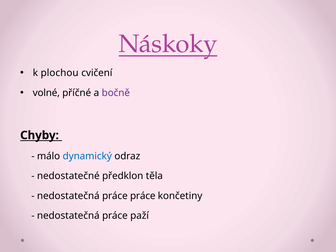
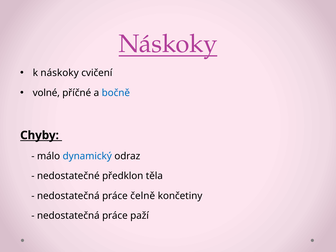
k plochou: plochou -> náskoky (60, 73)
bočně colour: purple -> blue (116, 93)
práce práce: práce -> čelně (143, 196)
